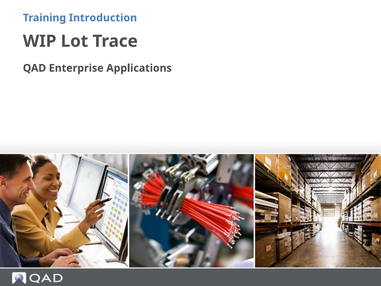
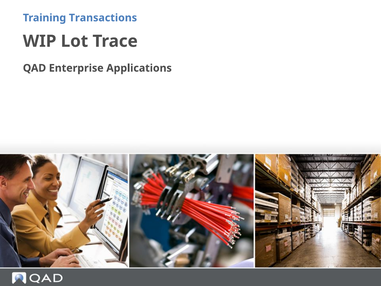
Introduction: Introduction -> Transactions (103, 18)
